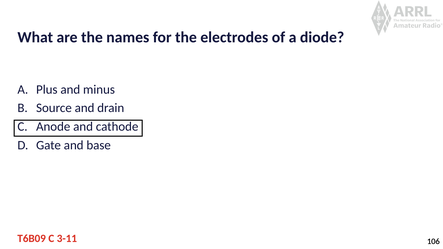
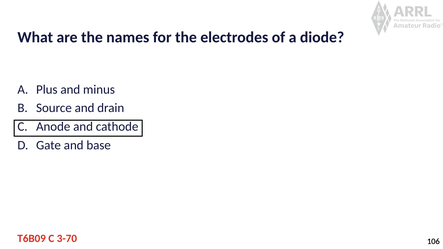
3-11: 3-11 -> 3-70 (67, 239)
